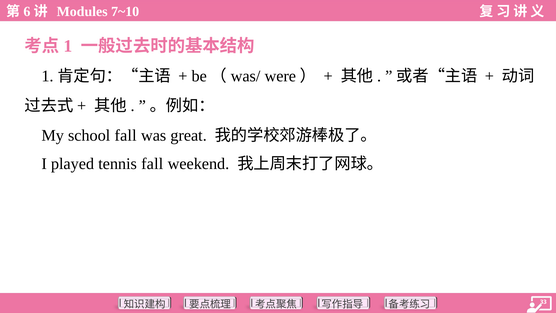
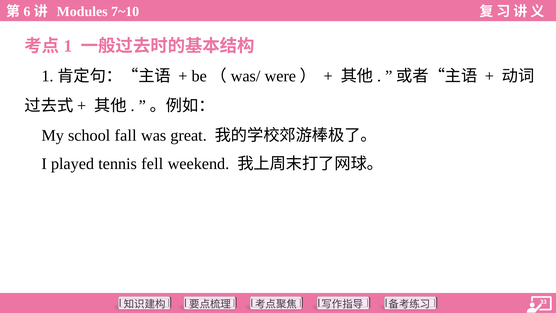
tennis fall: fall -> fell (152, 164)
